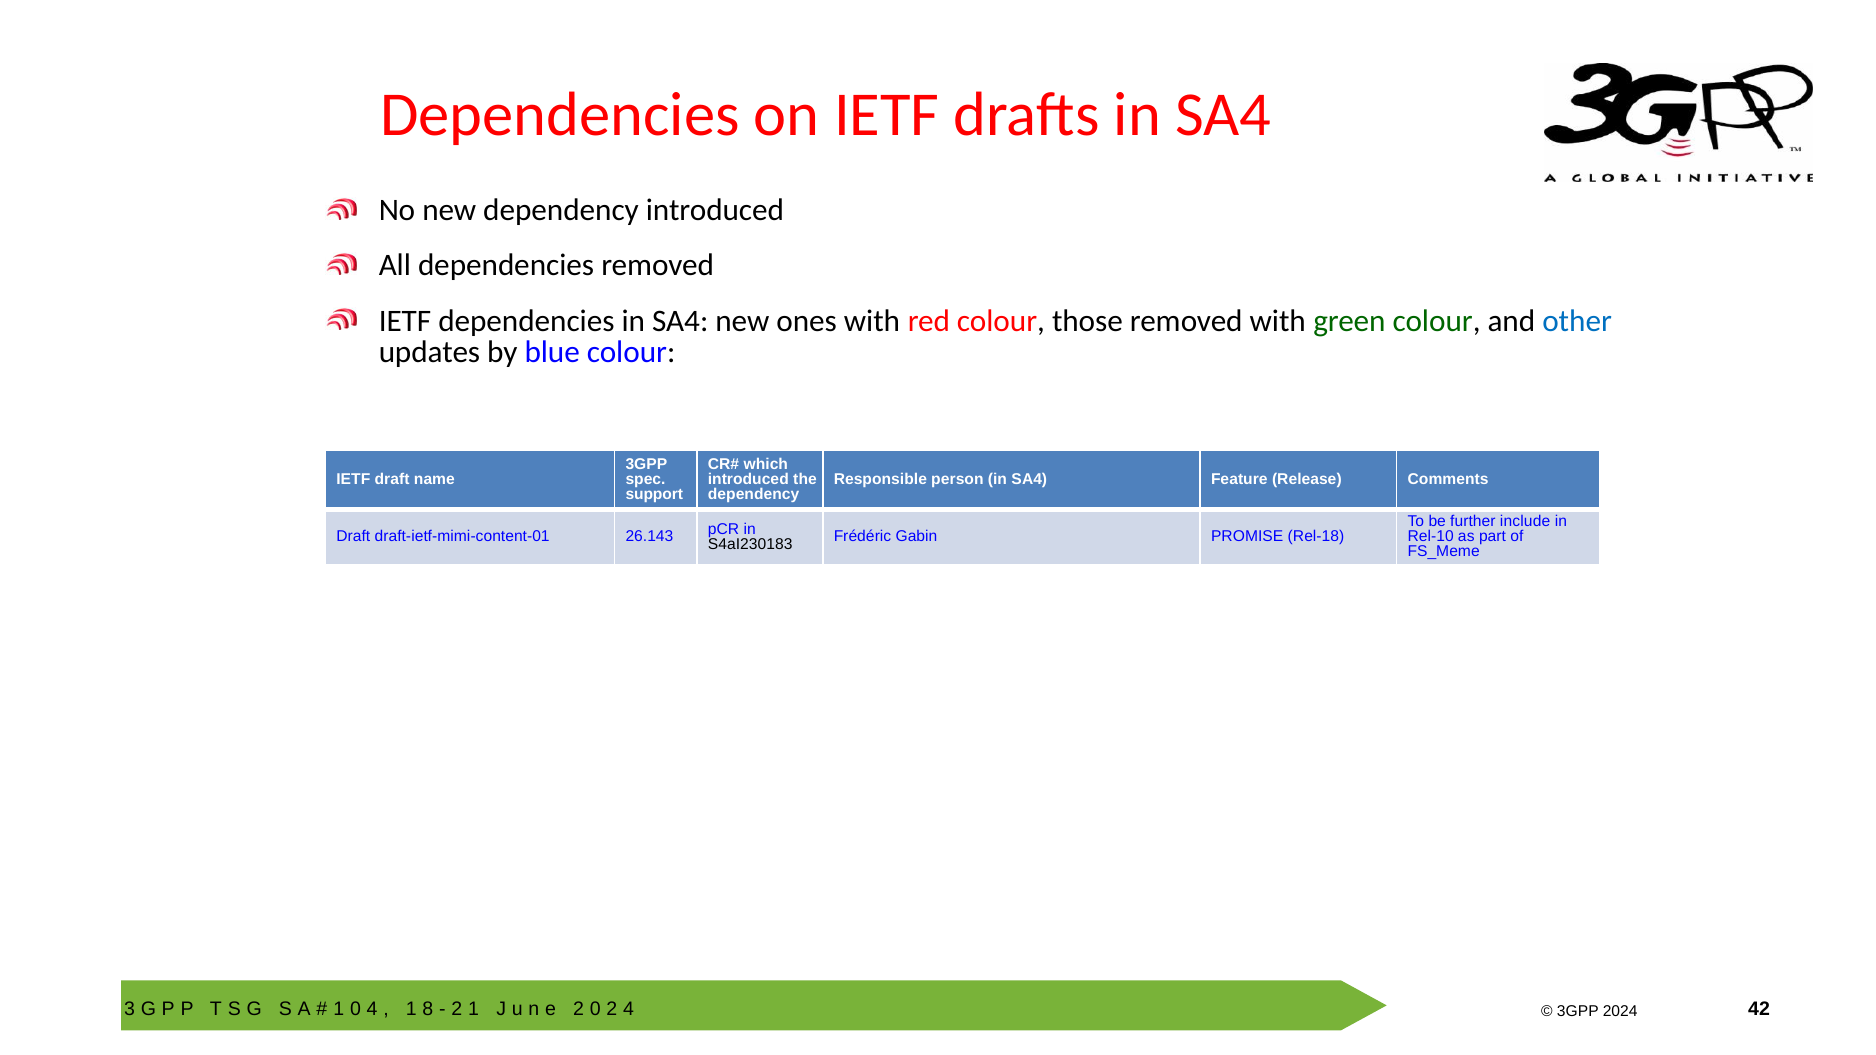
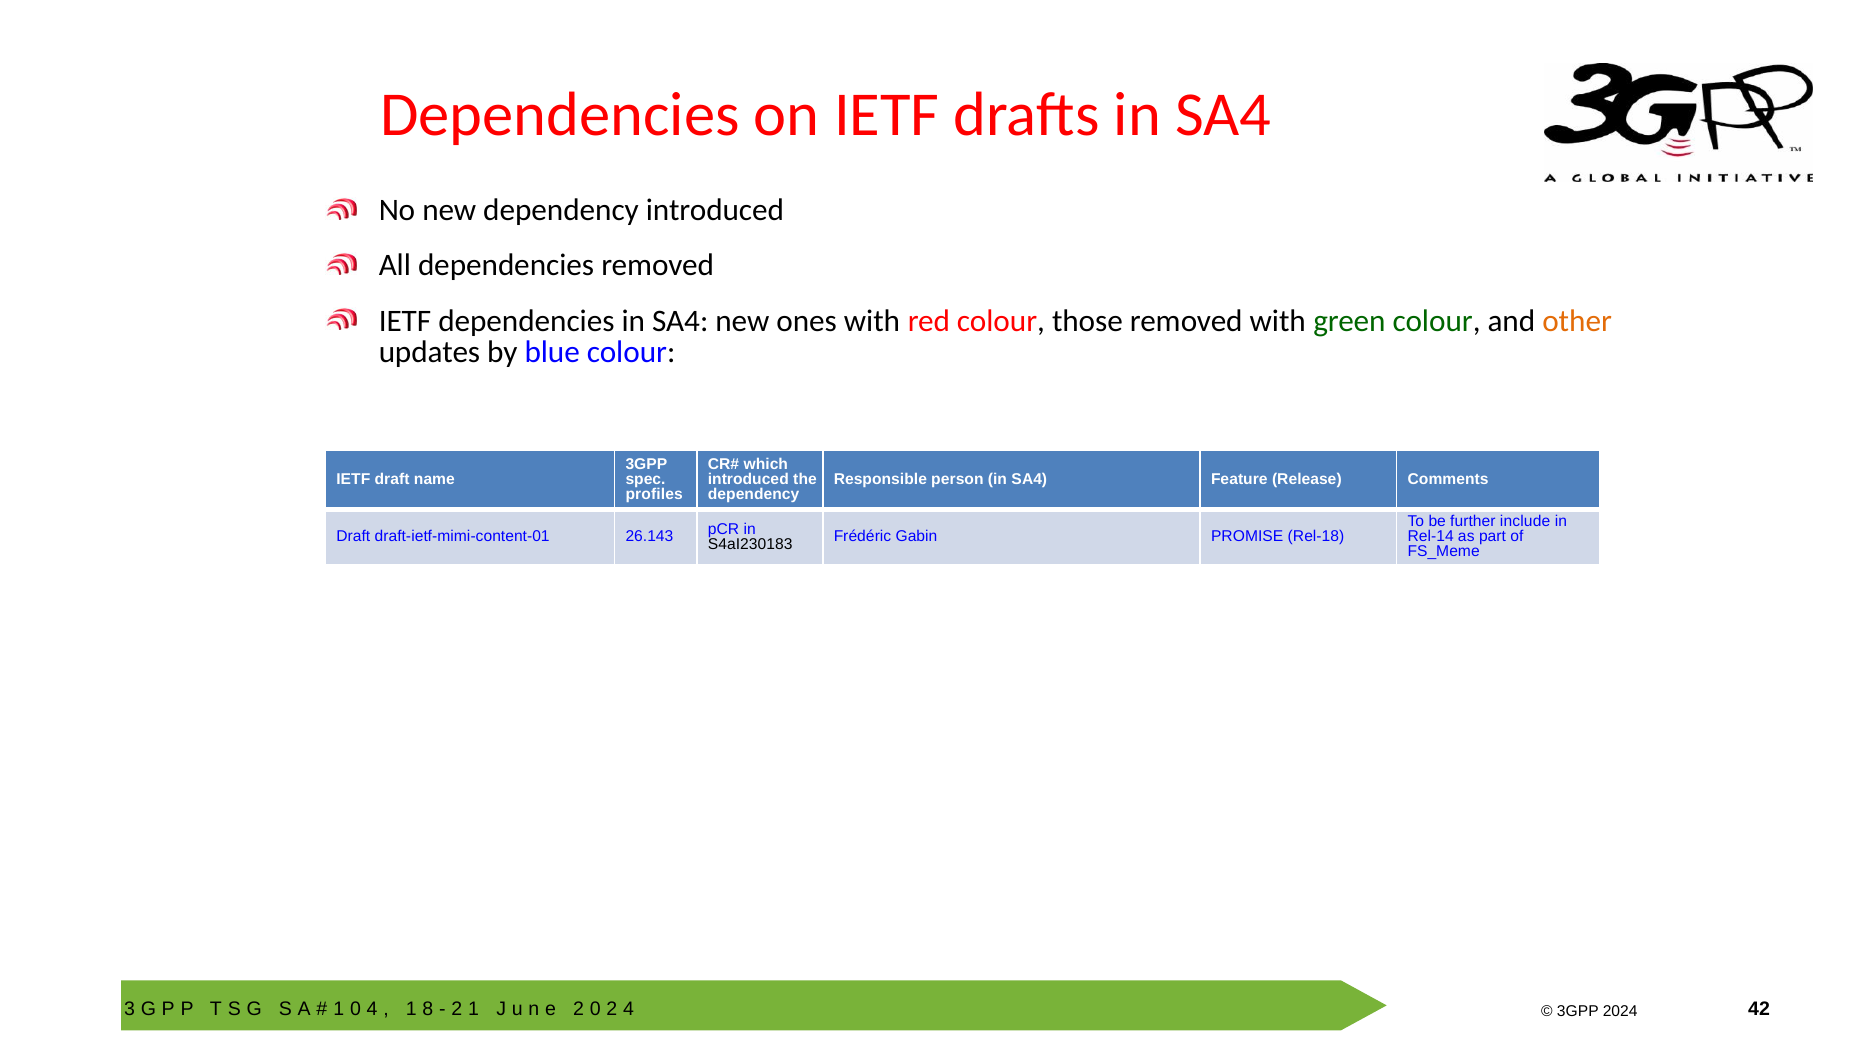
other colour: blue -> orange (1577, 321)
support: support -> profiles (654, 494)
Rel-10: Rel-10 -> Rel-14 (1431, 537)
